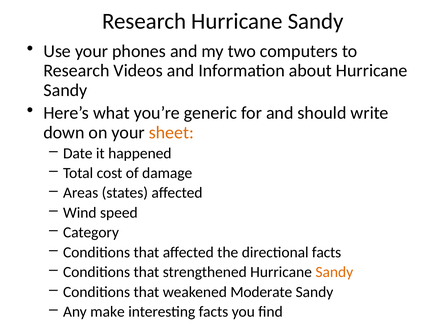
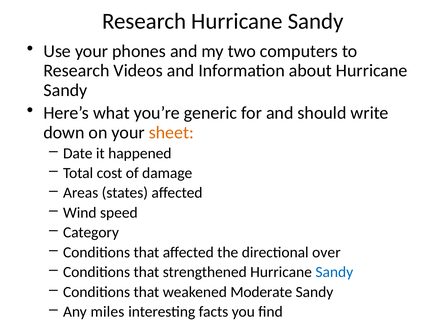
directional facts: facts -> over (326, 253)
Sandy colour: orange -> blue (334, 273)
make: make -> miles (107, 312)
